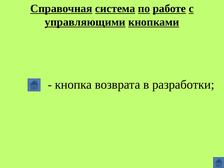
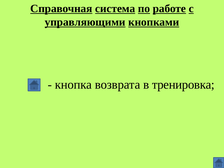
разработки: разработки -> тренировка (183, 85)
